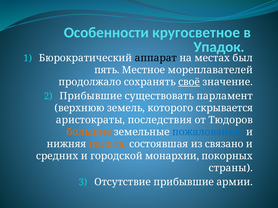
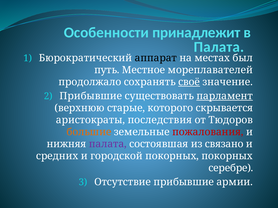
кругосветное: кругосветное -> принадлежит (196, 33)
Упадок: Упадок -> Палата (219, 47)
пять: пять -> путь (107, 70)
парламент underline: none -> present (225, 96)
земель: земель -> старые (126, 108)
пожалования colour: blue -> red (208, 132)
палата colour: orange -> purple (108, 144)
городской монархии: монархии -> покорных (172, 156)
страны: страны -> серебре (231, 168)
